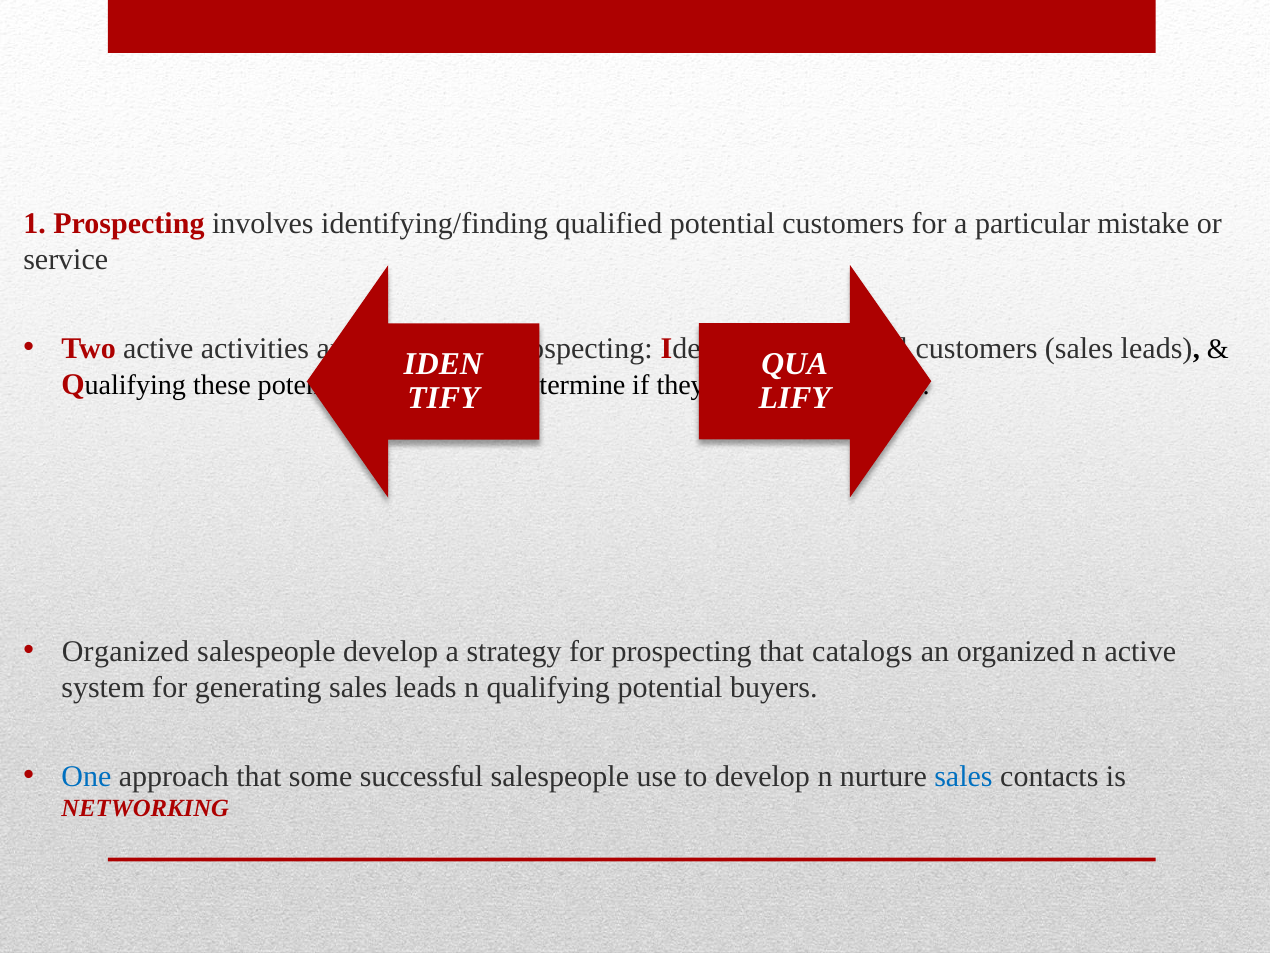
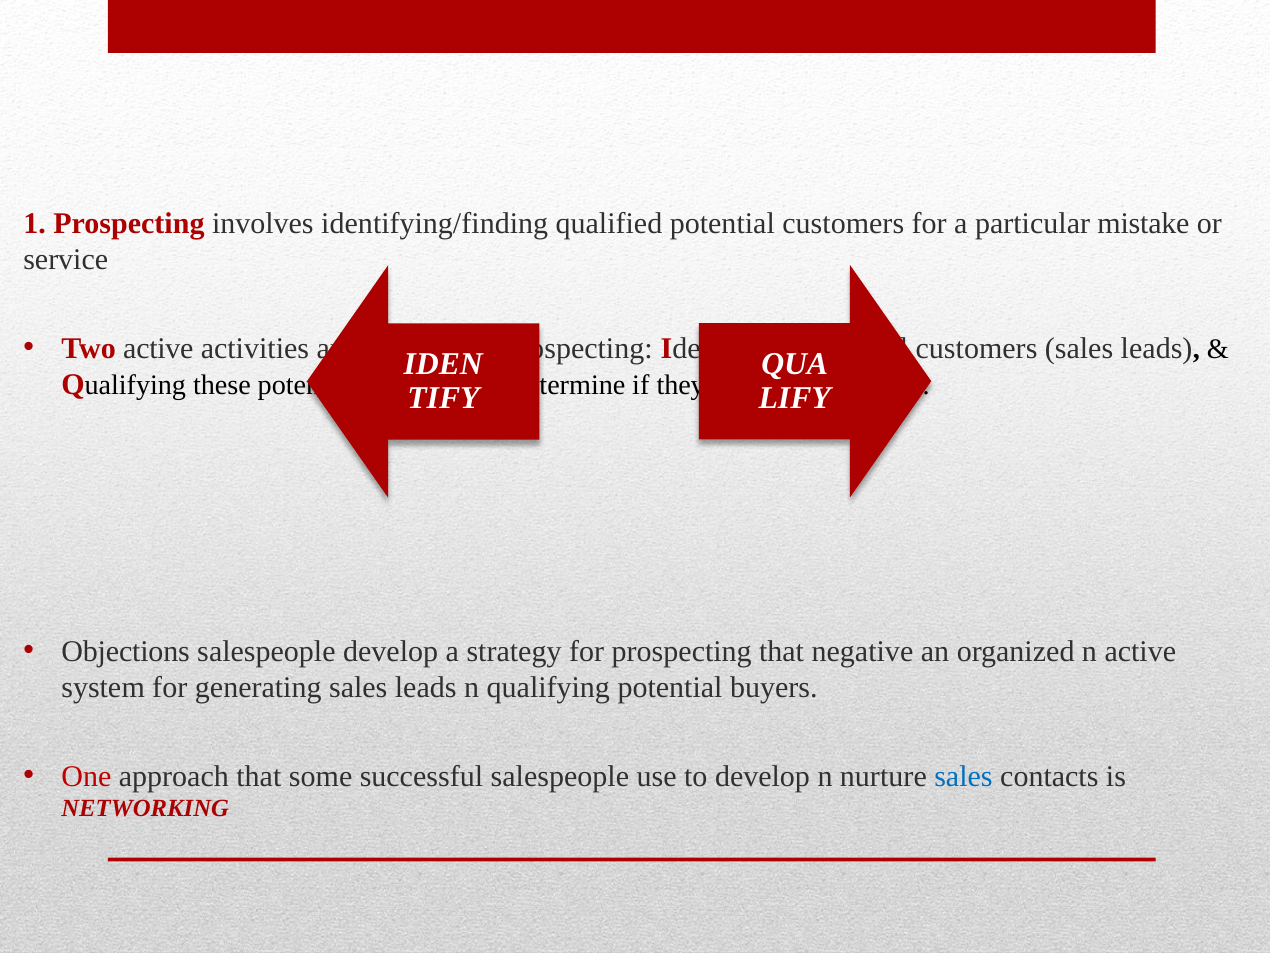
Organized: Organized -> Objections (126, 651)
catalogs: catalogs -> negative (862, 651)
One colour: blue -> red (86, 776)
